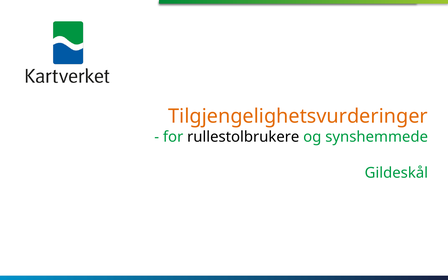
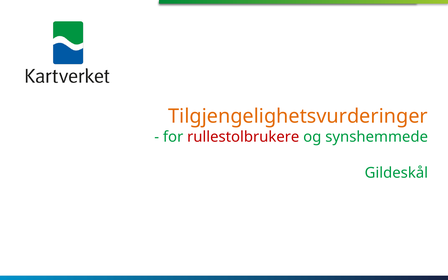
rullestolbrukere colour: black -> red (243, 137)
